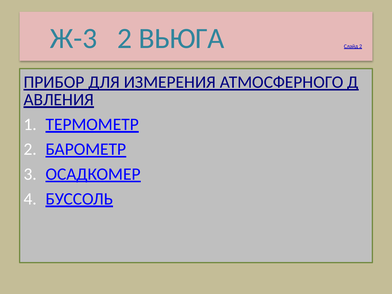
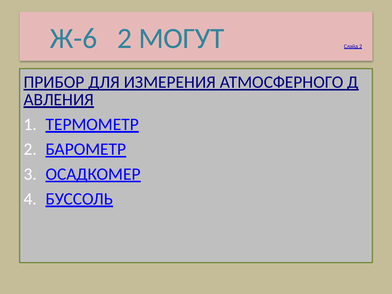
Ж-3: Ж-3 -> Ж-6 (74, 38)
ВЬЮГА: ВЬЮГА -> МОГУТ (182, 38)
